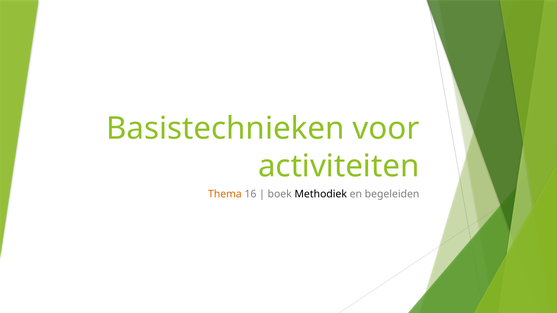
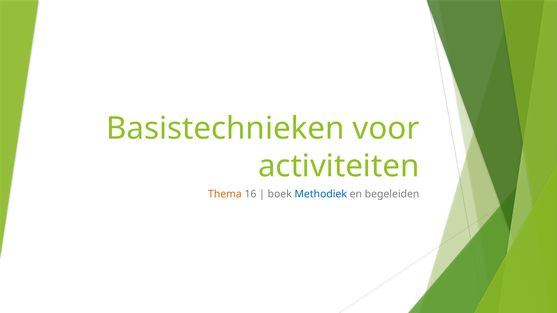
Methodiek colour: black -> blue (321, 194)
